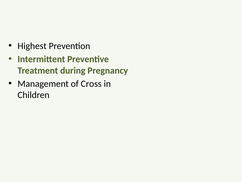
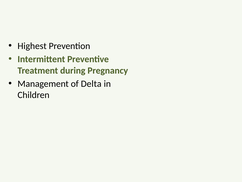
Cross: Cross -> Delta (91, 84)
